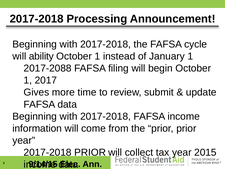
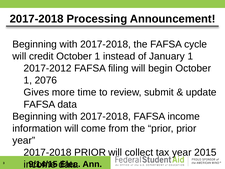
ability: ability -> credit (41, 56)
2017-2088: 2017-2088 -> 2017-2012 (48, 68)
2017: 2017 -> 2076 (46, 80)
